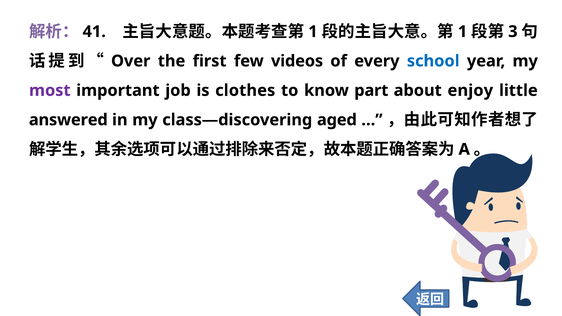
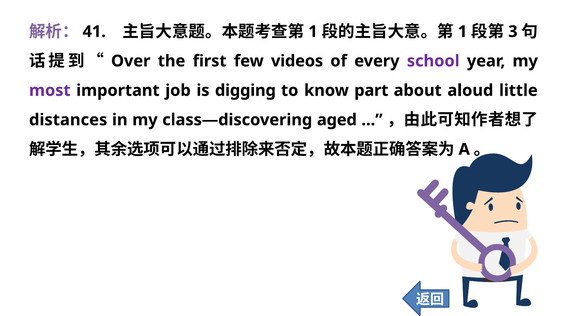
school colour: blue -> purple (433, 61)
clothes: clothes -> digging (245, 90)
enjoy: enjoy -> aloud (470, 90)
answered: answered -> distances (68, 120)
